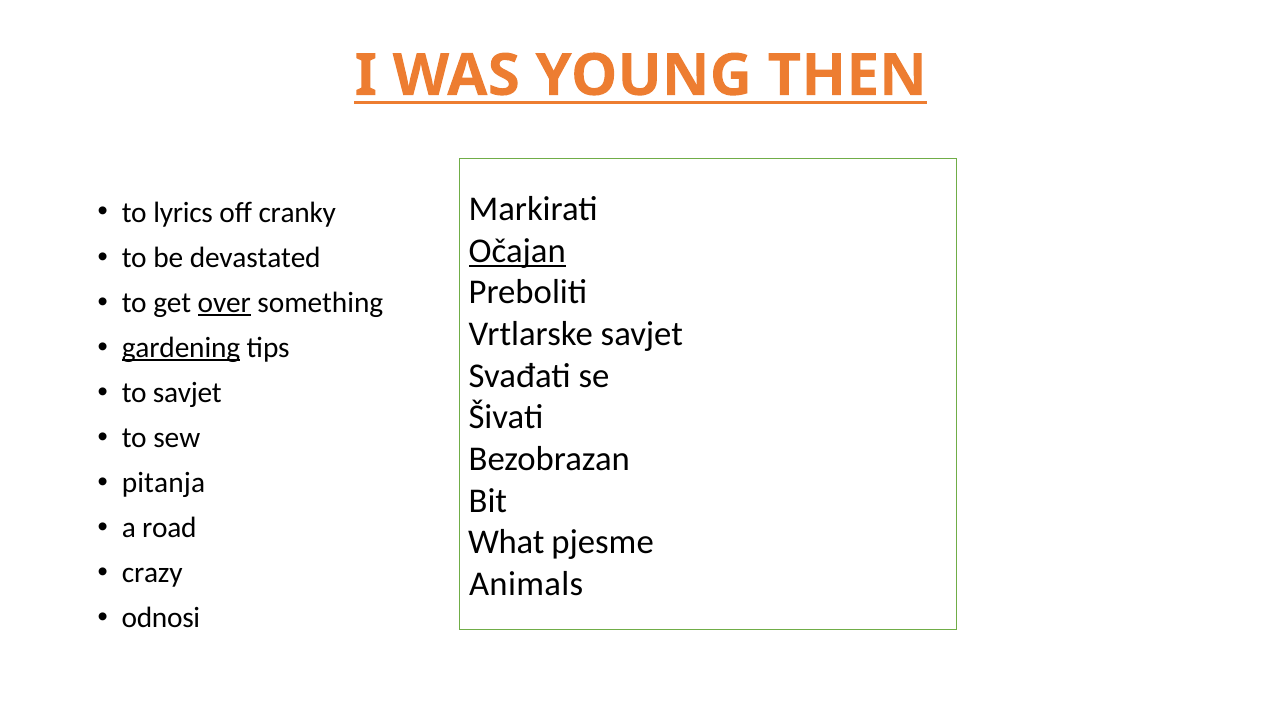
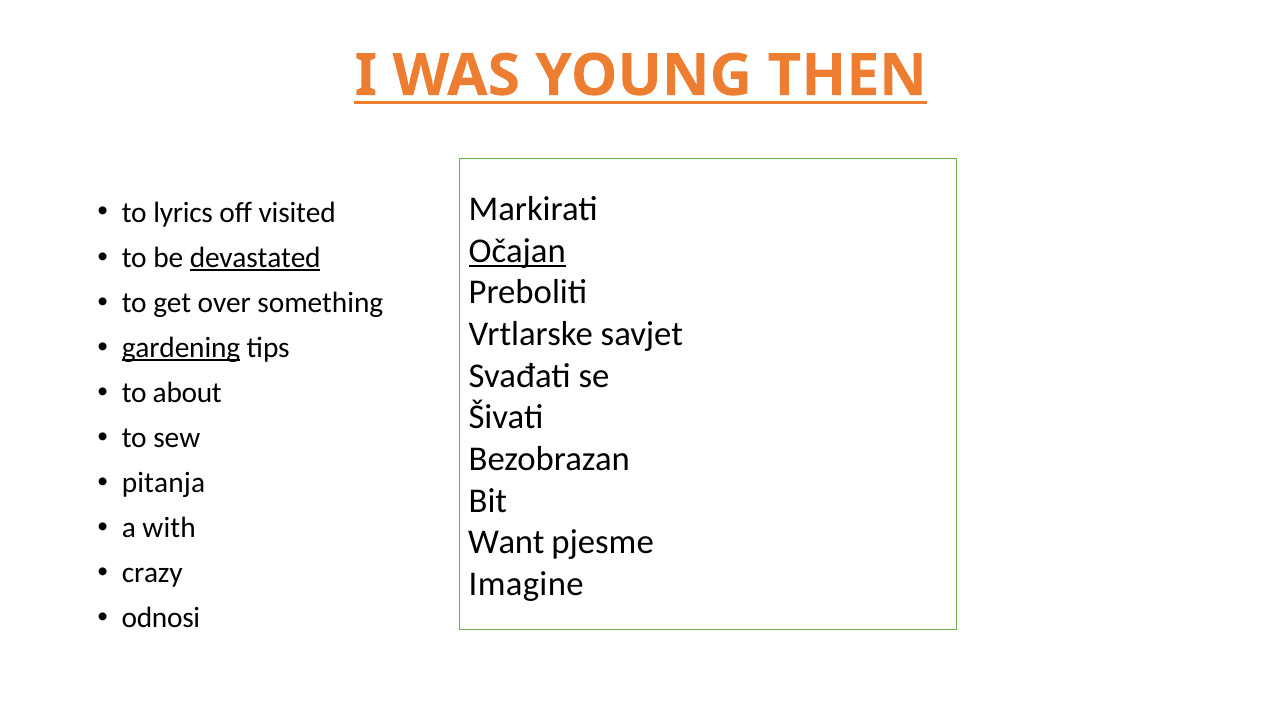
cranky: cranky -> visited (297, 212)
devastated underline: none -> present (255, 258)
over underline: present -> none (224, 303)
to savjet: savjet -> about (187, 393)
road: road -> with (169, 528)
What: What -> Want (506, 542)
Animals: Animals -> Imagine (526, 584)
